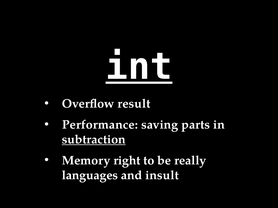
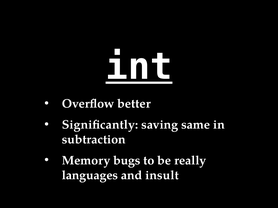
result: result -> better (134, 104)
Performance: Performance -> Signiﬁcantly (100, 125)
parts: parts -> same (196, 125)
subtraction underline: present -> none (94, 140)
right: right -> bugs (127, 161)
